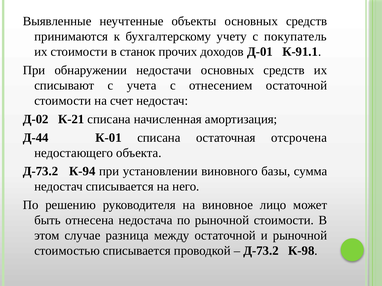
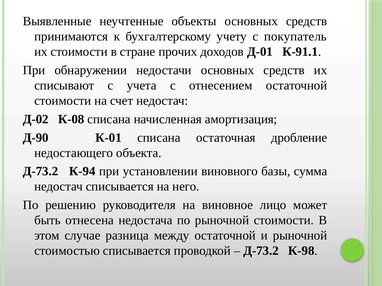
станок: станок -> стране (138, 52)
К-21: К-21 -> К-08 (71, 119)
Д-44: Д-44 -> Д-90 (36, 138)
отсрочена: отсрочена -> дробление (299, 138)
